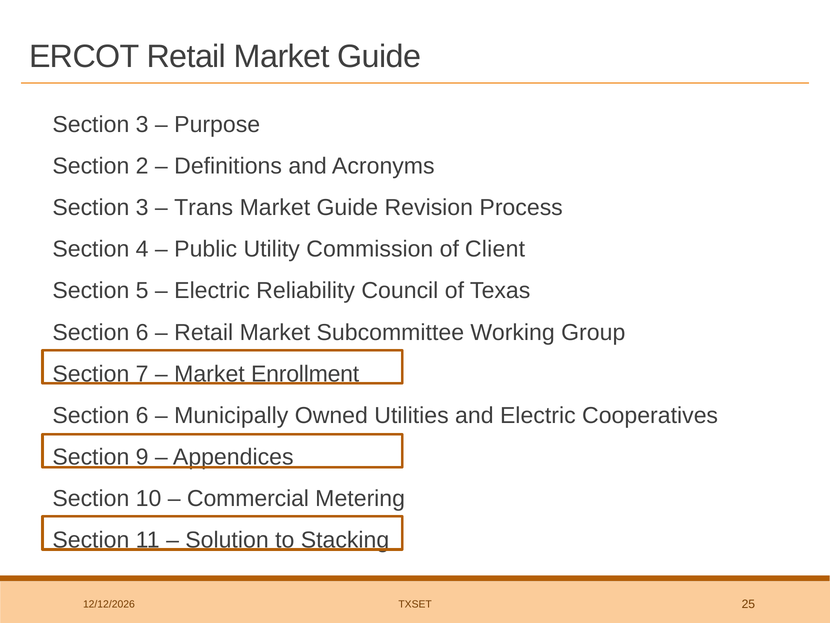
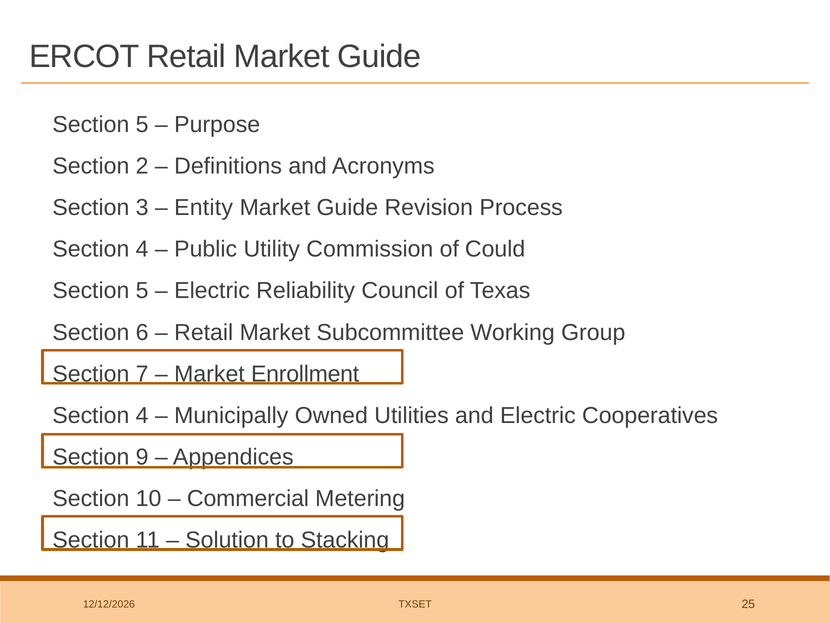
3: 3 -> 5 (142, 125)
Trans: Trans -> Entity (204, 208)
Client: Client -> Could (495, 249)
6: 6 -> 4 (142, 415)
